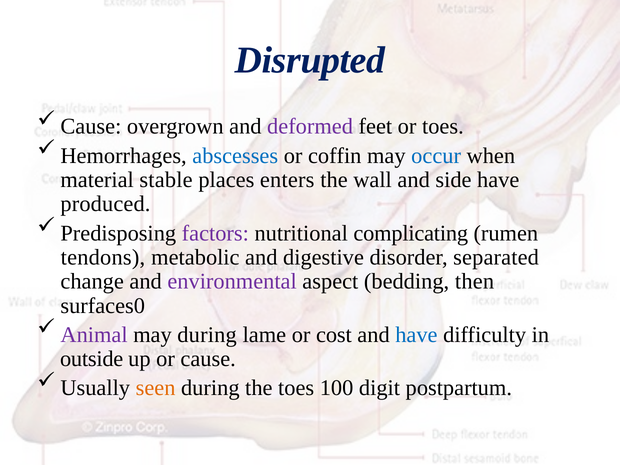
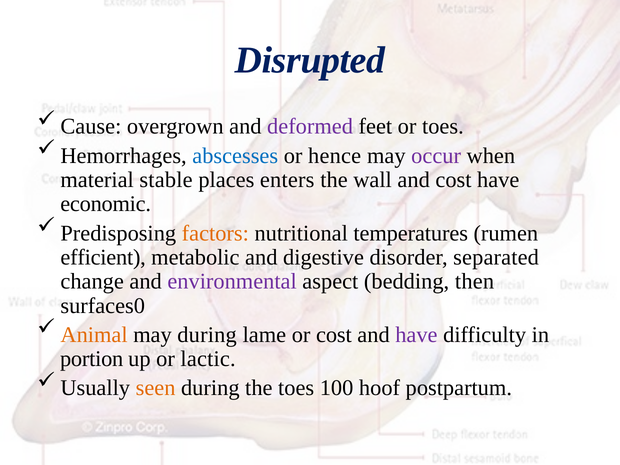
coffin: coffin -> hence (335, 156)
occur colour: blue -> purple (436, 156)
and side: side -> cost (453, 180)
produced: produced -> economic (106, 204)
factors colour: purple -> orange (215, 233)
complicating: complicating -> temperatures (411, 233)
tendons: tendons -> efficient (103, 257)
Animal colour: purple -> orange (94, 335)
have colour: blue -> purple (416, 335)
outside: outside -> portion (92, 359)
or cause: cause -> lactic (208, 359)
digit: digit -> hoof (380, 388)
